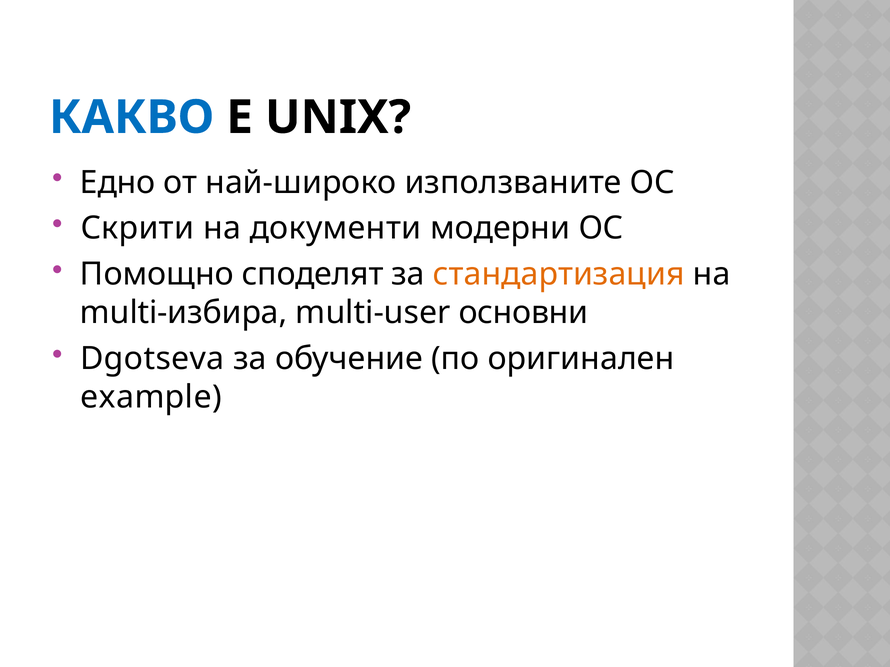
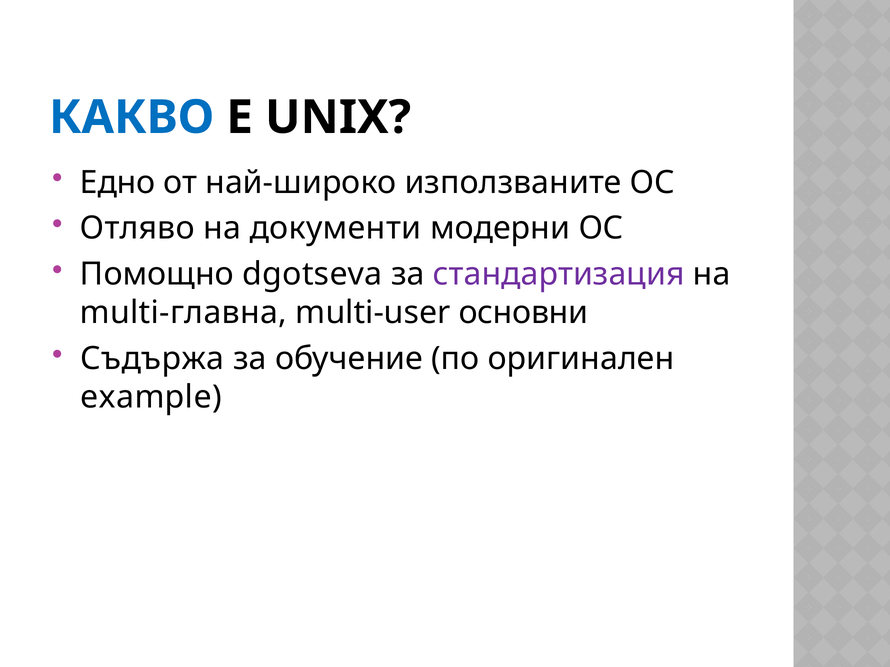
Скрити: Скрити -> Отляво (137, 229)
споделят: споделят -> dgotseva (312, 275)
стандартизация colour: orange -> purple (559, 275)
multi-избира: multi-избира -> multi-главна (183, 313)
Dgotseva: Dgotseva -> Съдържа (152, 359)
